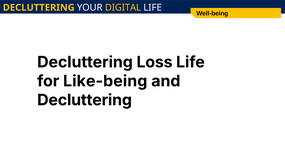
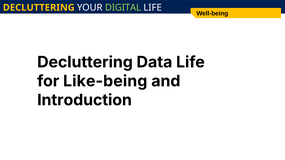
DIGITAL colour: yellow -> light green (123, 8)
Loss: Loss -> Data (154, 62)
Decluttering: Decluttering -> Introduction (84, 100)
